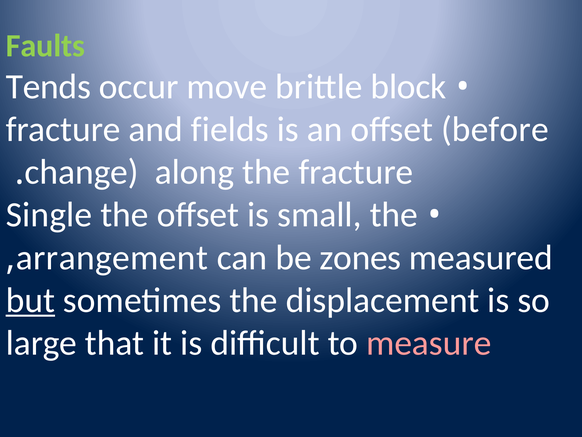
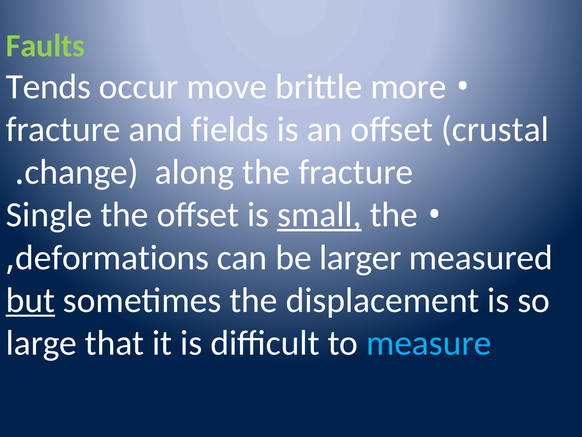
block: block -> more (409, 87)
before: before -> crustal (495, 129)
small underline: none -> present (319, 215)
arrangement: arrangement -> deformations (112, 257)
zones: zones -> larger (360, 257)
measure colour: pink -> light blue (429, 343)
